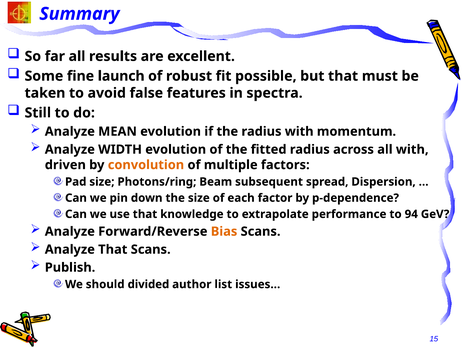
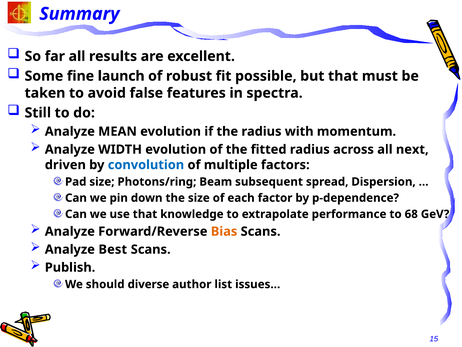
all with: with -> next (412, 149)
convolution colour: orange -> blue (146, 165)
94: 94 -> 68 (411, 214)
Analyze That: That -> Best (113, 249)
divided: divided -> diverse (148, 284)
